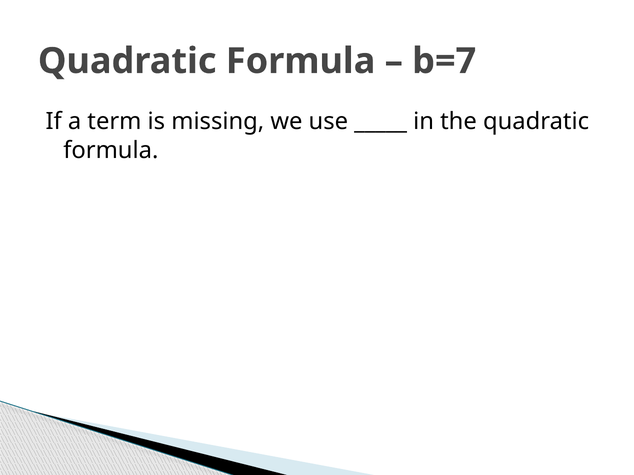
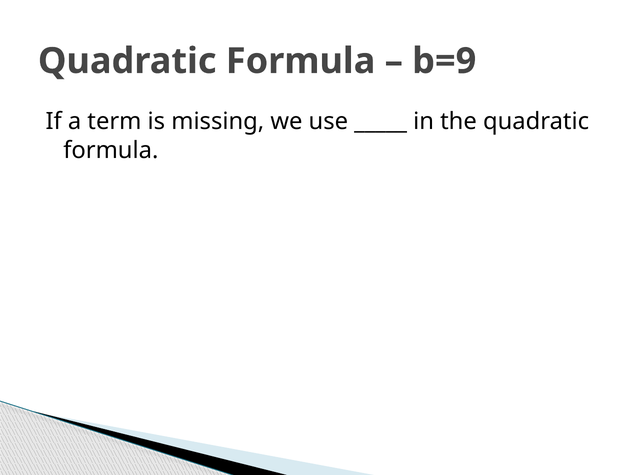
b=7: b=7 -> b=9 (444, 61)
